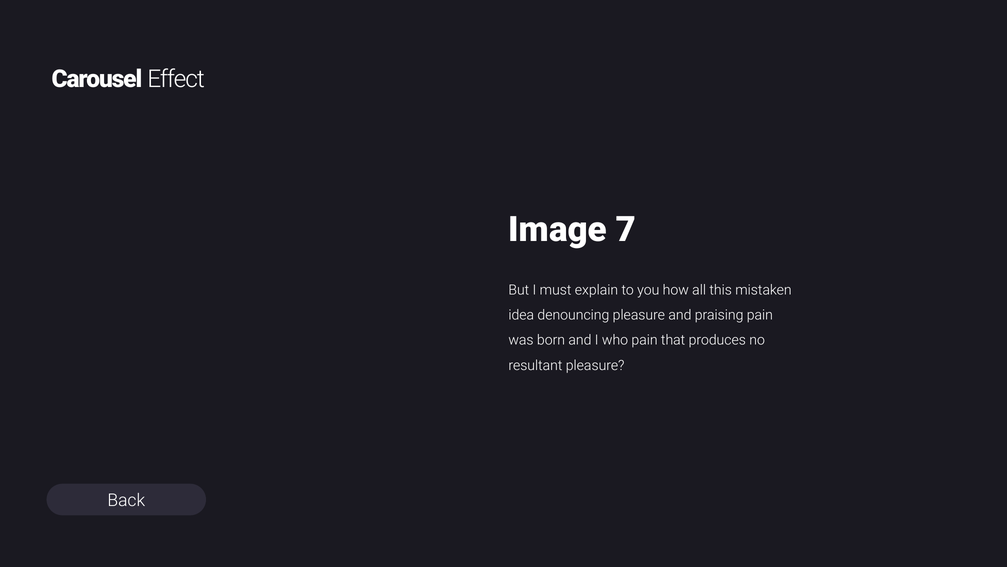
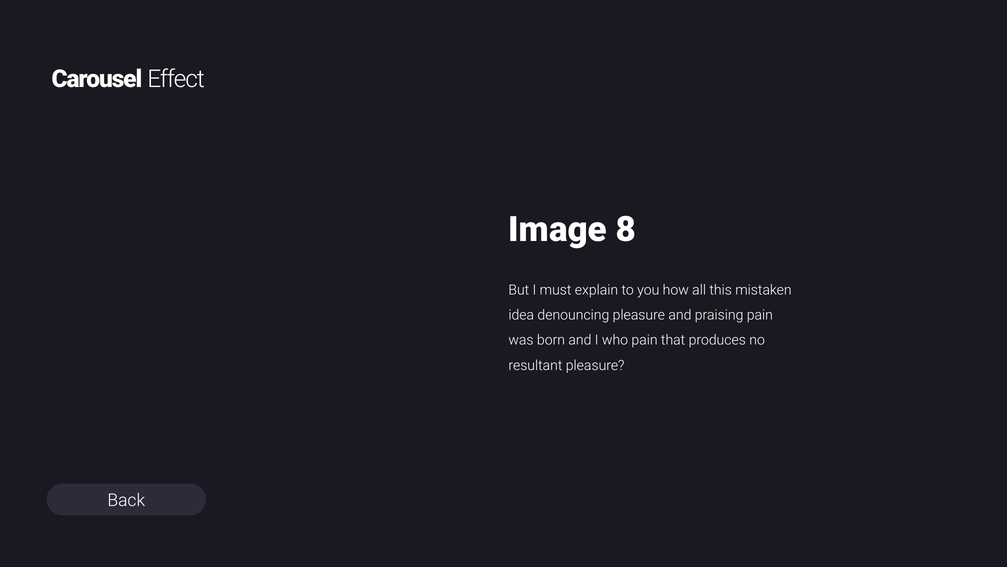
7: 7 -> 8 (626, 229)
